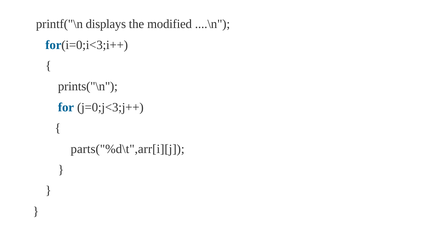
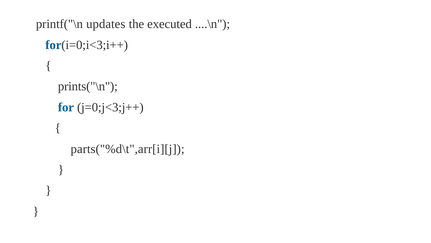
displays: displays -> updates (106, 24)
modified: modified -> executed (170, 24)
